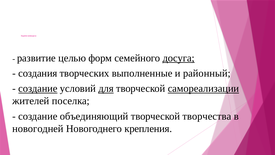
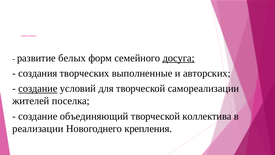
целью: целью -> белых (72, 58)
районный: районный -> авторских (207, 73)
для underline: present -> none (106, 88)
самореализации underline: present -> none (203, 88)
творчества: творчества -> коллектива (207, 116)
новогодней: новогодней -> реализации (38, 128)
